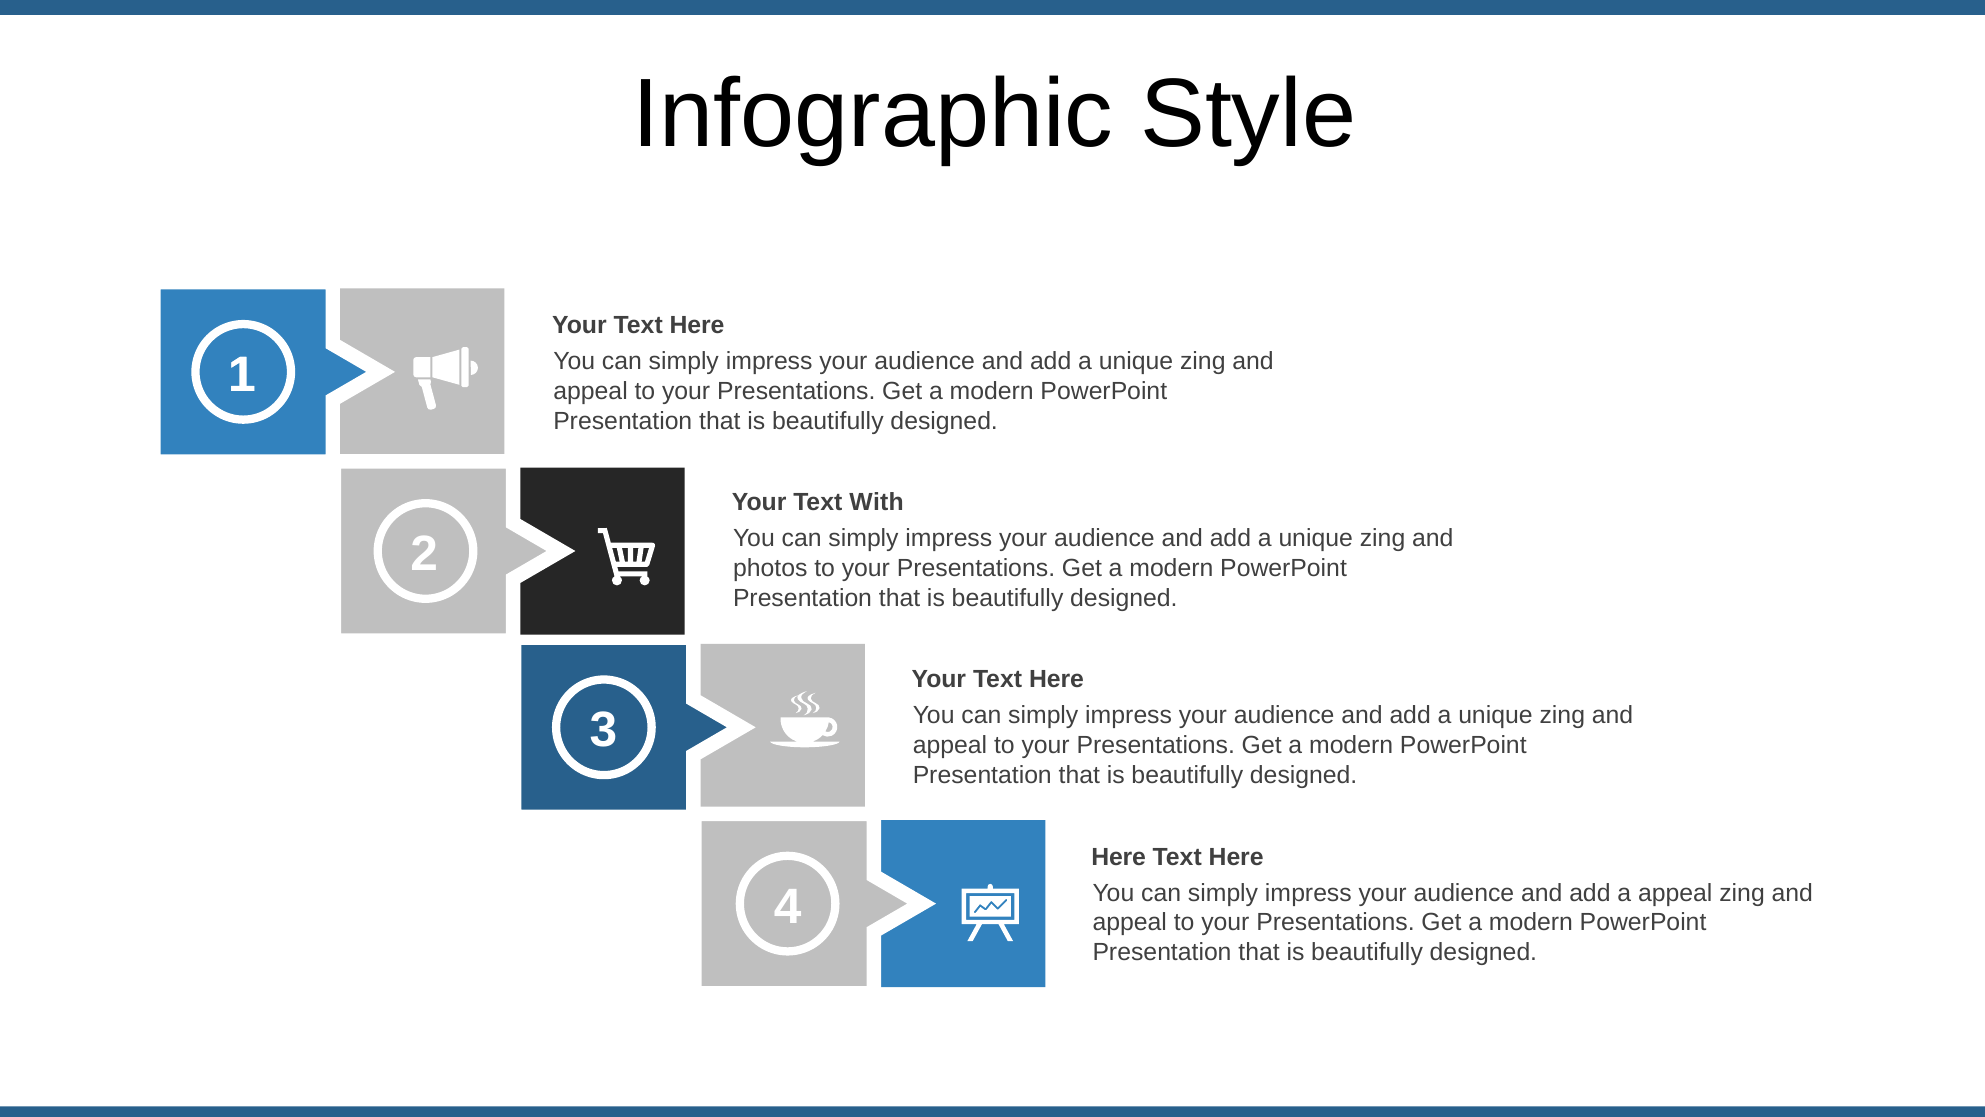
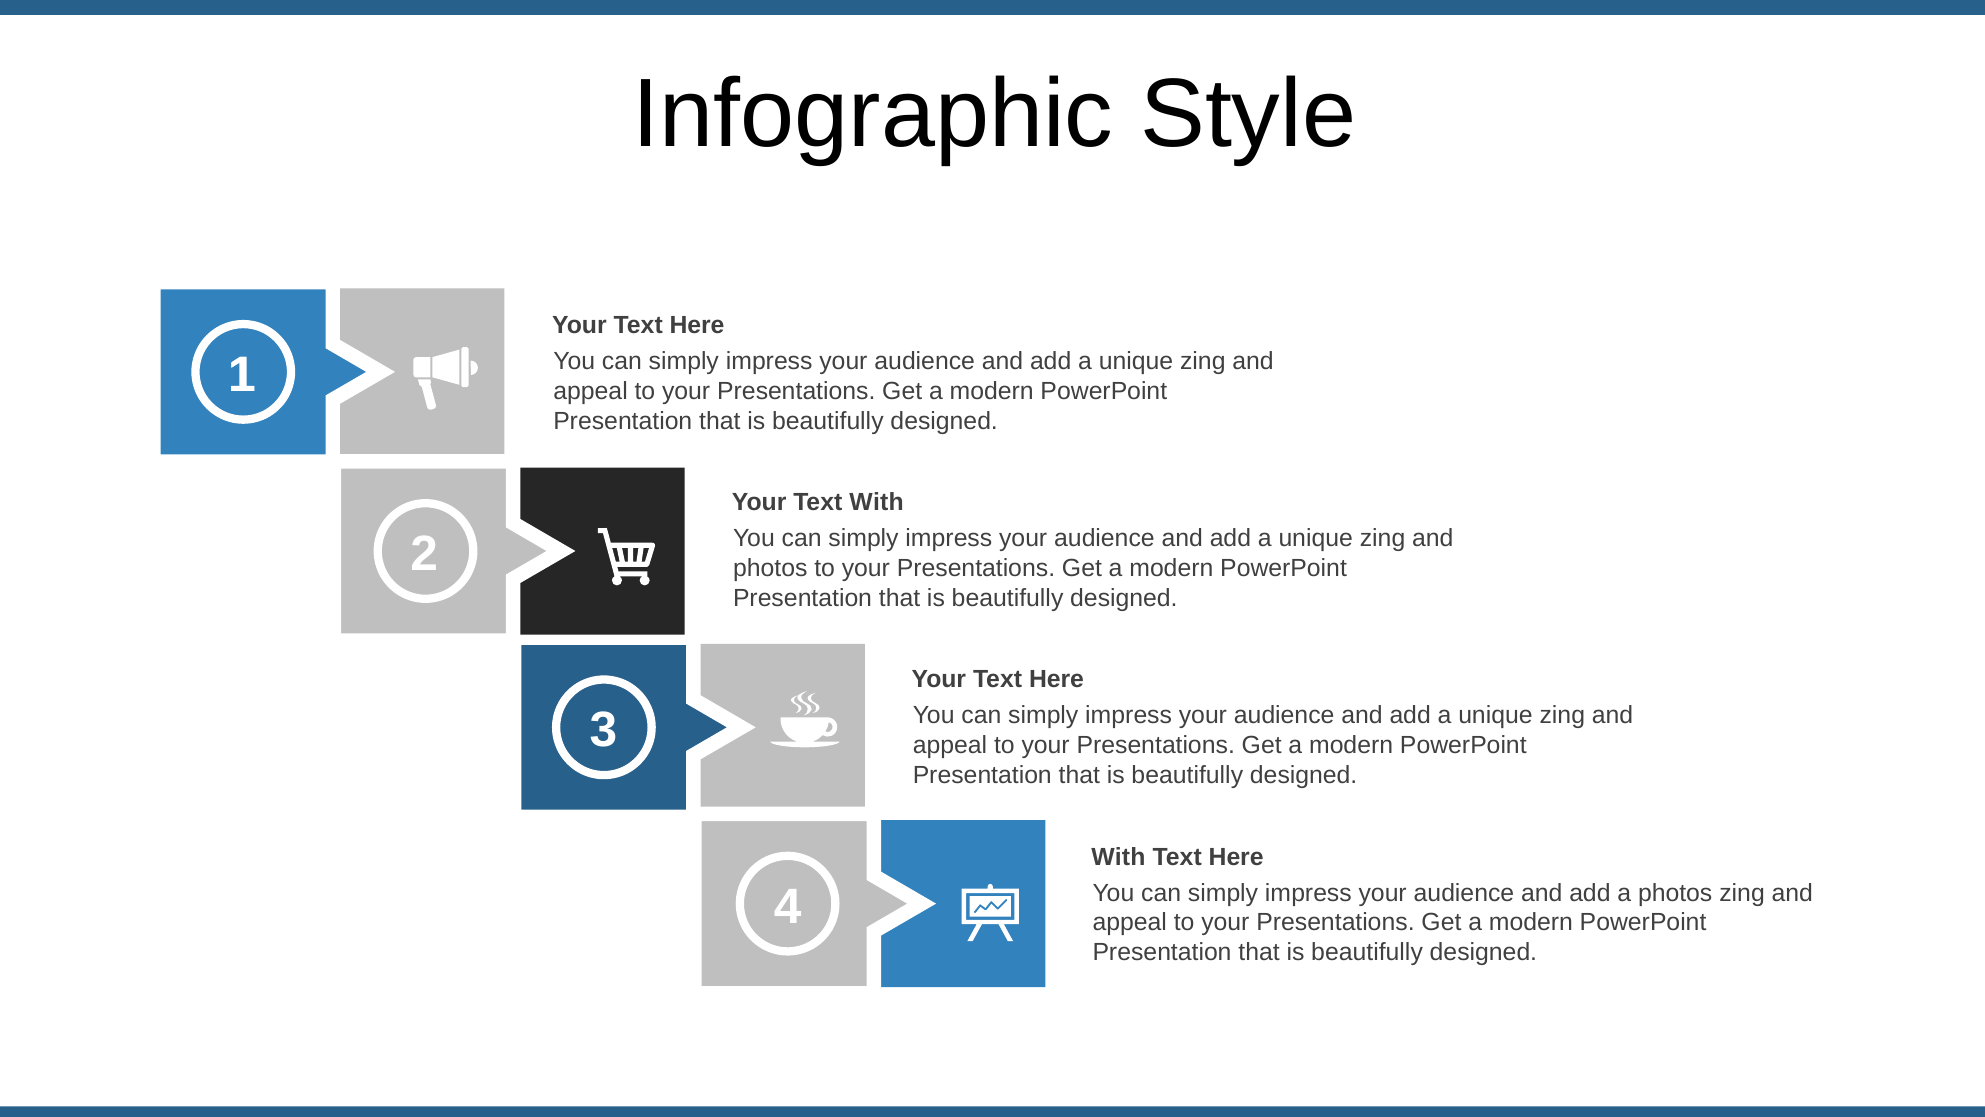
Here: Here -> With (1118, 857)
a appeal: appeal -> photos (1675, 893)
